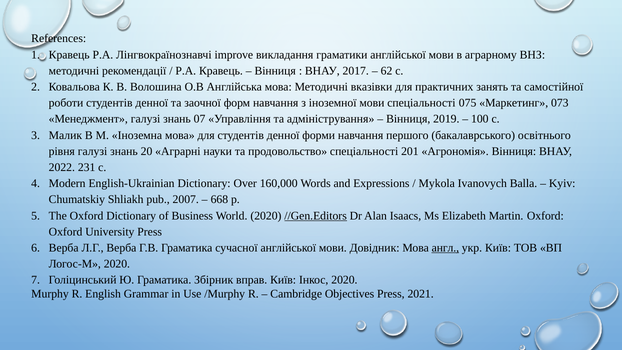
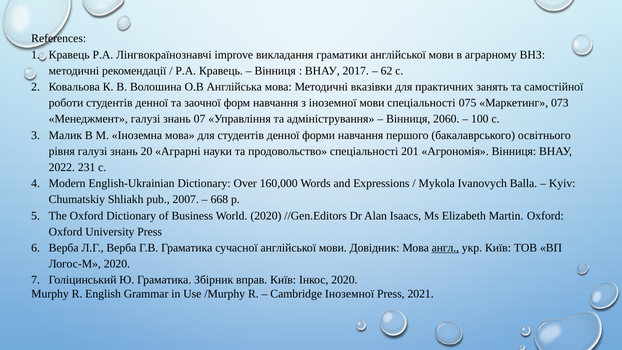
2019: 2019 -> 2060 (446, 119)
//Gen.Editors underline: present -> none (316, 216)
Cambridge Objectives: Objectives -> Іноземної (350, 294)
